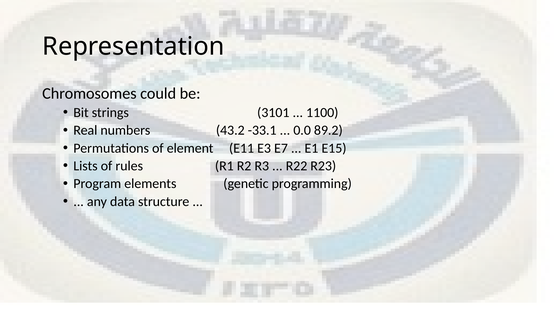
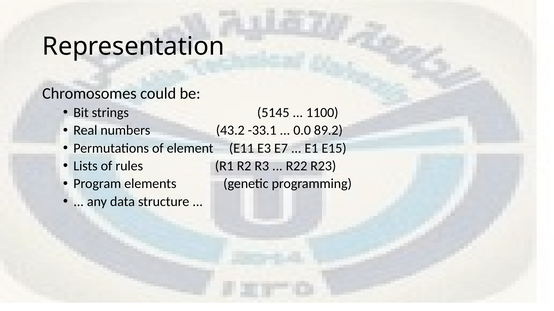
3101: 3101 -> 5145 (273, 113)
